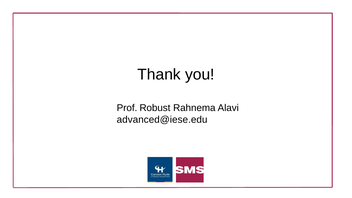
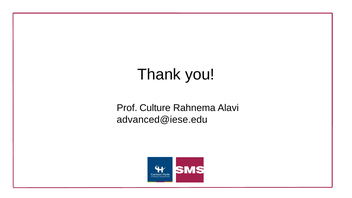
Robust: Robust -> Culture (155, 108)
